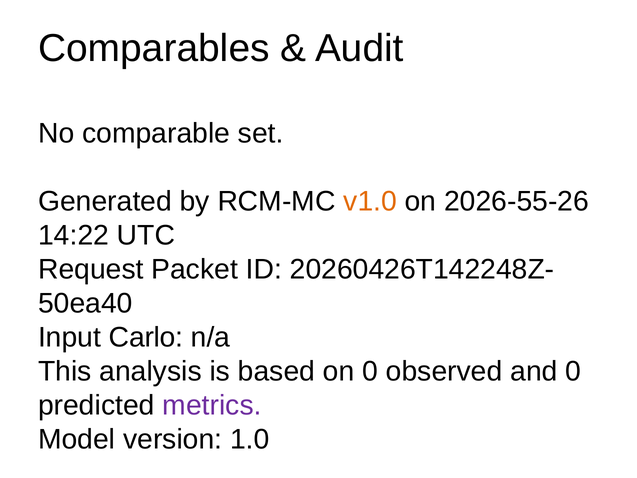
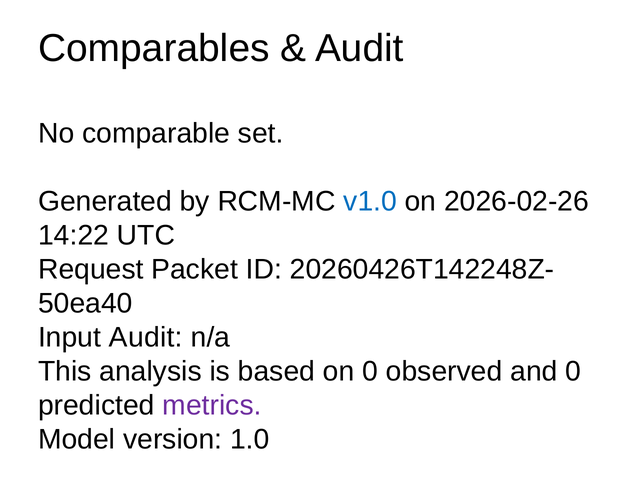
v1.0 colour: orange -> blue (370, 202)
2026-55-26: 2026-55-26 -> 2026-02-26 (517, 202)
Input Carlo: Carlo -> Audit (146, 337)
